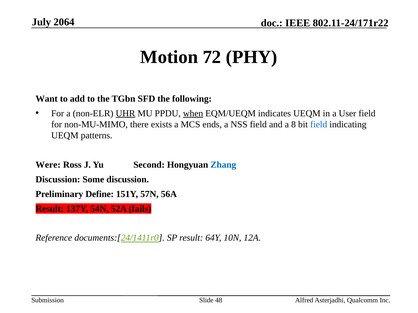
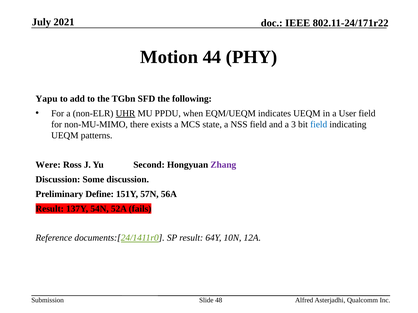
2064: 2064 -> 2021 (64, 22)
72: 72 -> 44 (212, 57)
Want: Want -> Yapu (47, 99)
when underline: present -> none (193, 114)
ends: ends -> state (212, 125)
8: 8 -> 3 (294, 125)
Zhang colour: blue -> purple (223, 165)
